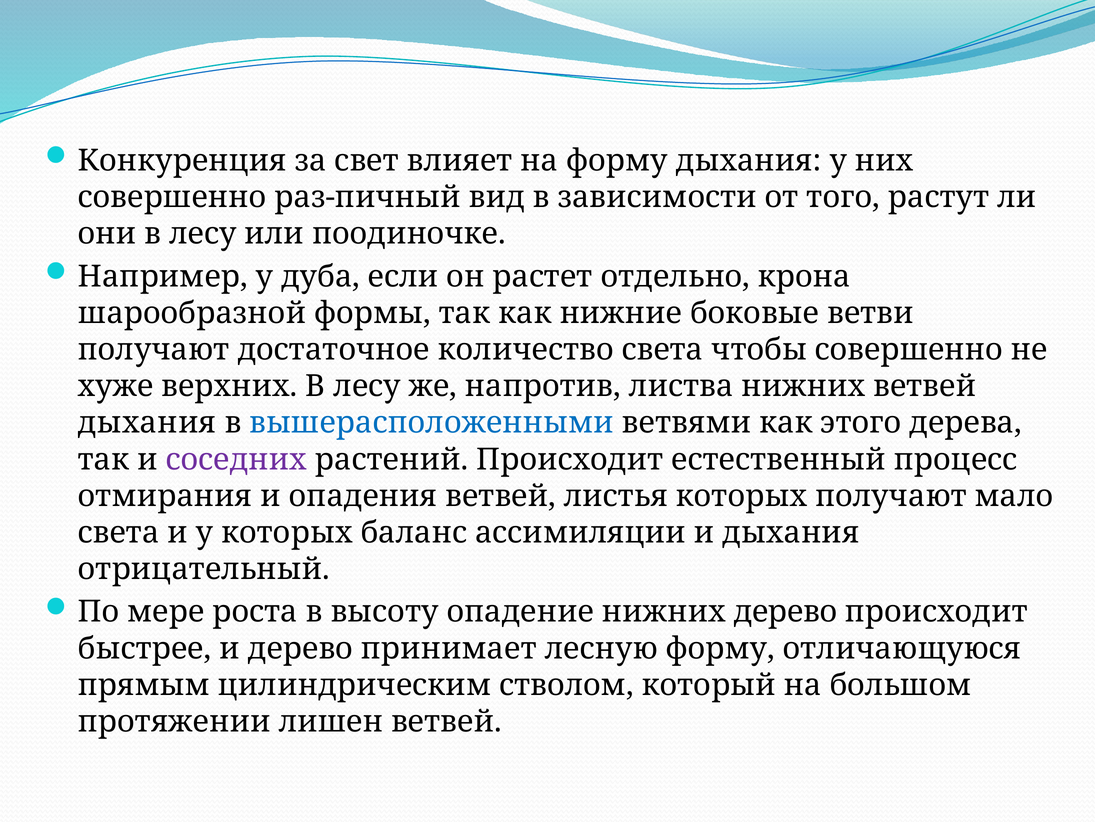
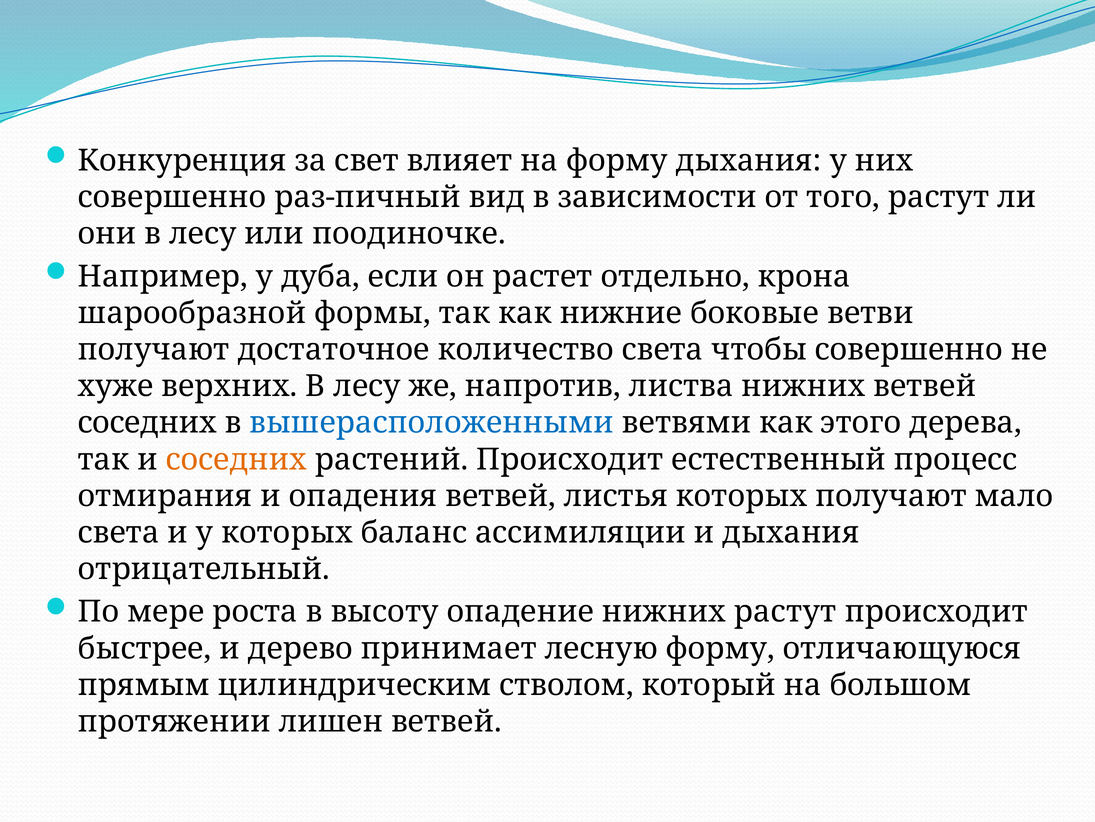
дыхания: дыхания -> соседних (147, 422)
соседних colour: purple -> orange (236, 459)
нижних дерево: дерево -> растут (785, 611)
